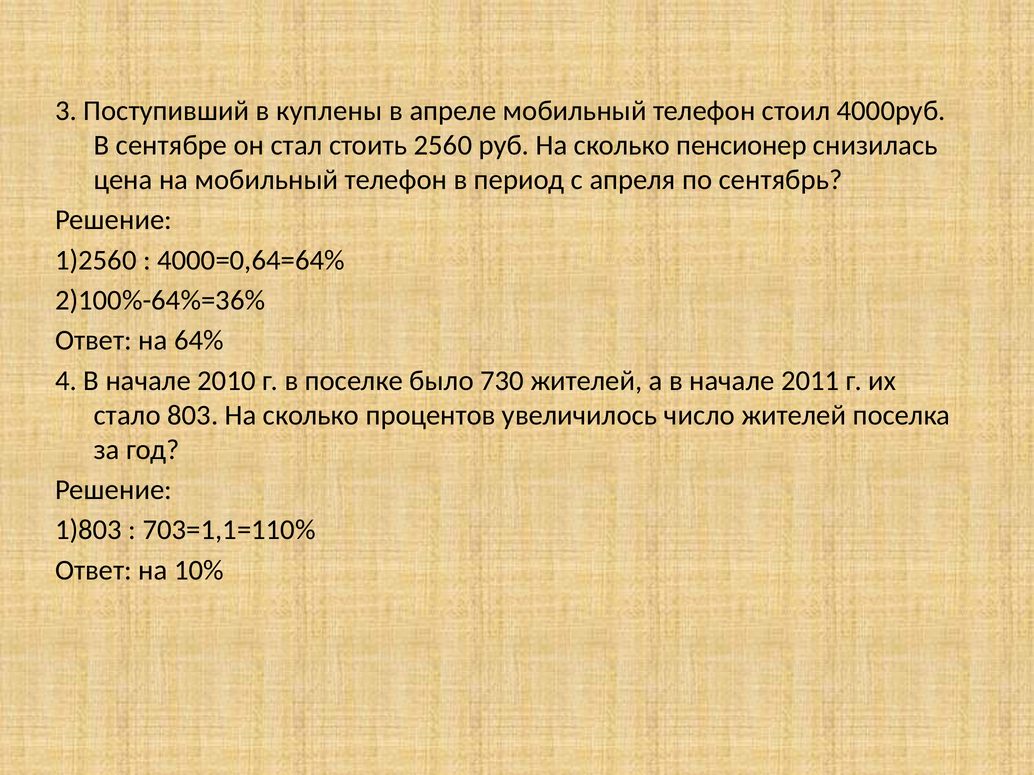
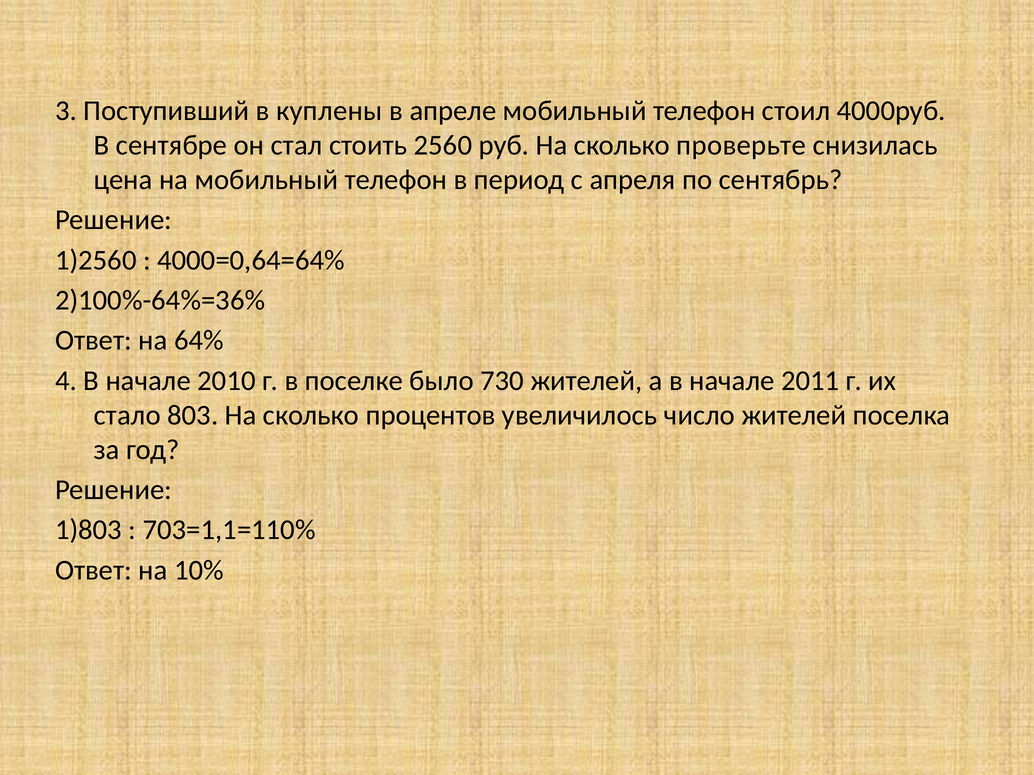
пенсионер: пенсионер -> проверьте (741, 145)
